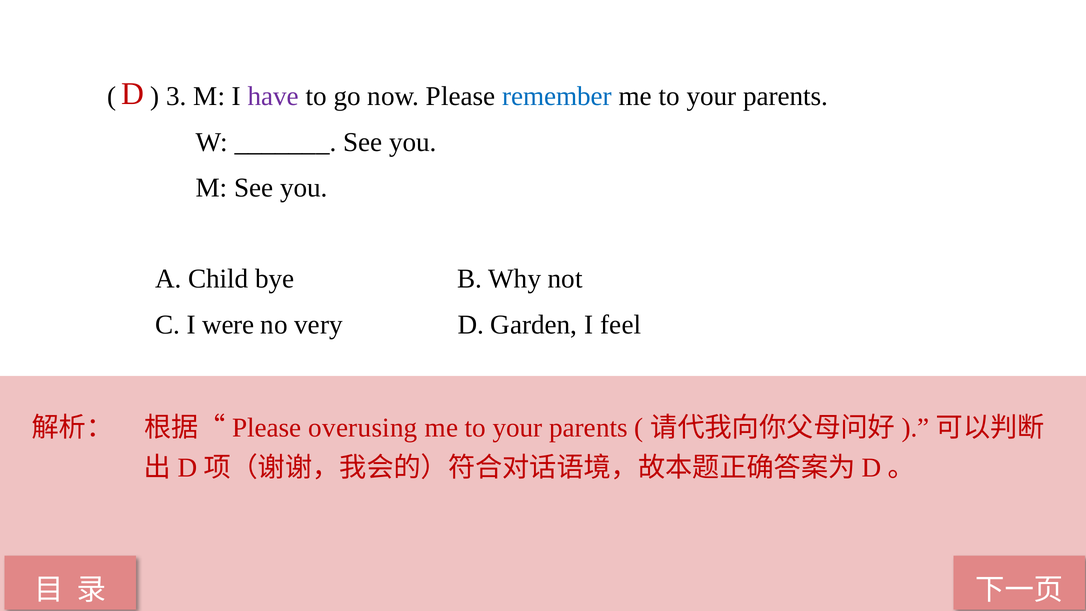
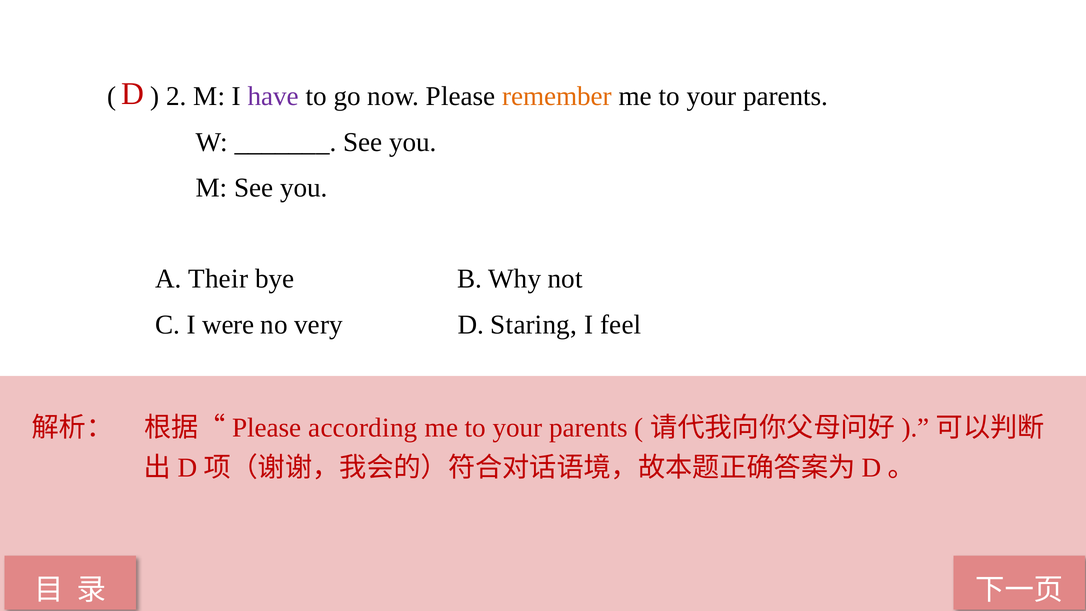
3: 3 -> 2 (176, 97)
remember colour: blue -> orange (557, 97)
Child: Child -> Their (218, 279)
Garden: Garden -> Staring (534, 324)
overusing: overusing -> according (363, 428)
